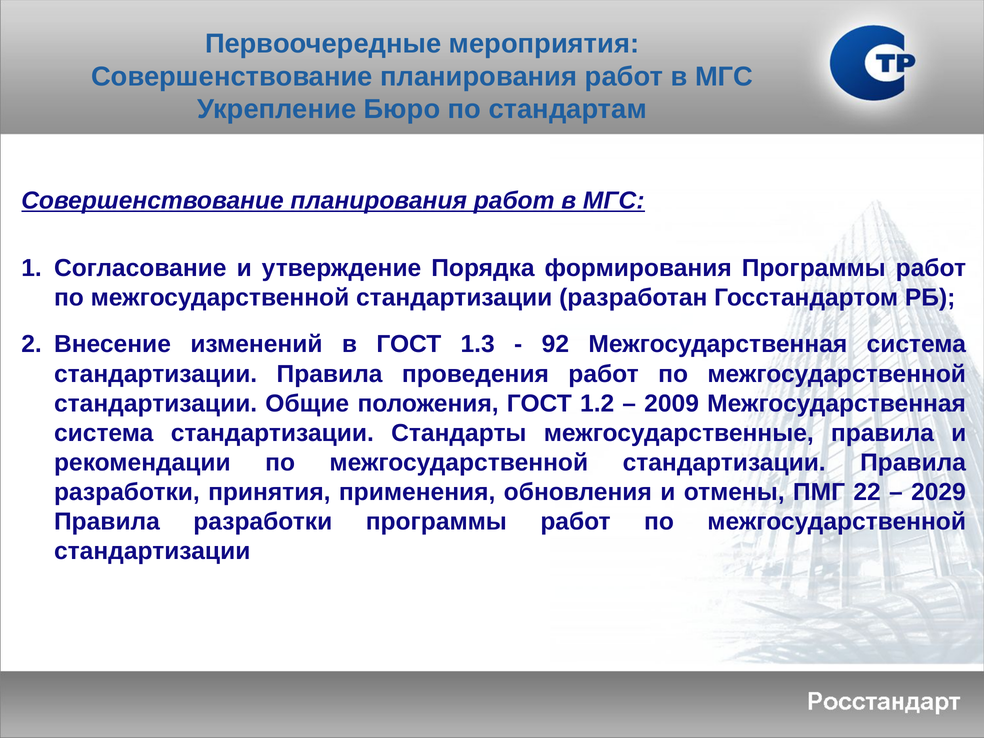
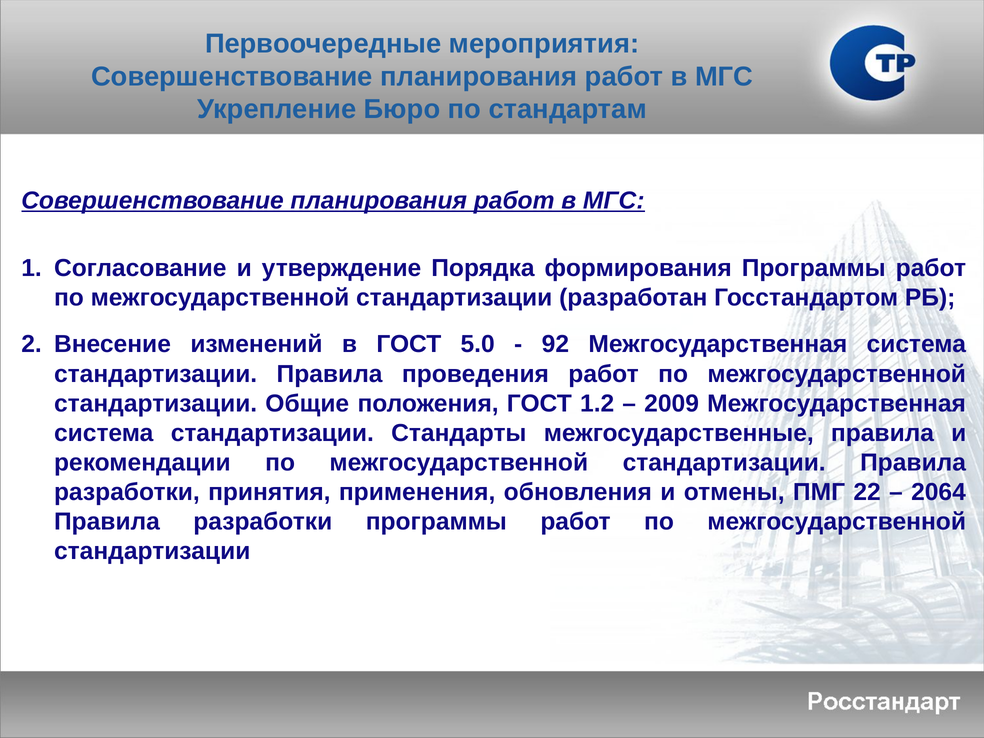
1.3: 1.3 -> 5.0 (478, 344)
2029: 2029 -> 2064 (938, 492)
